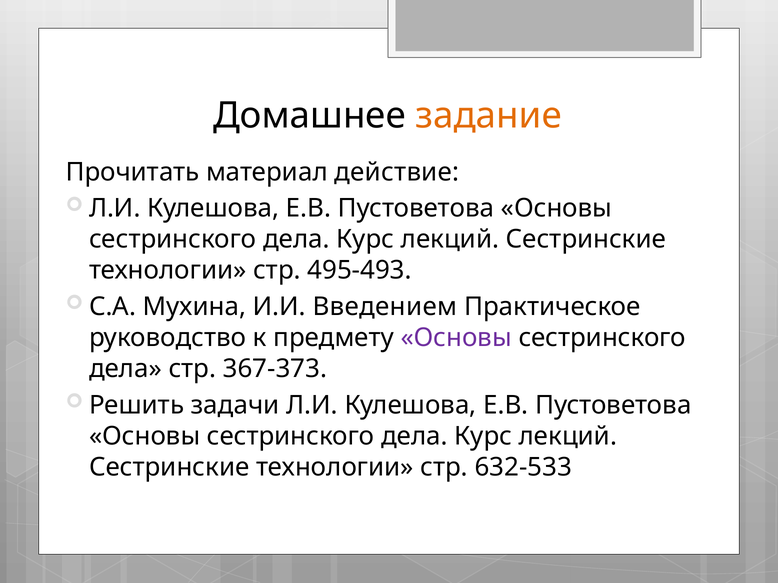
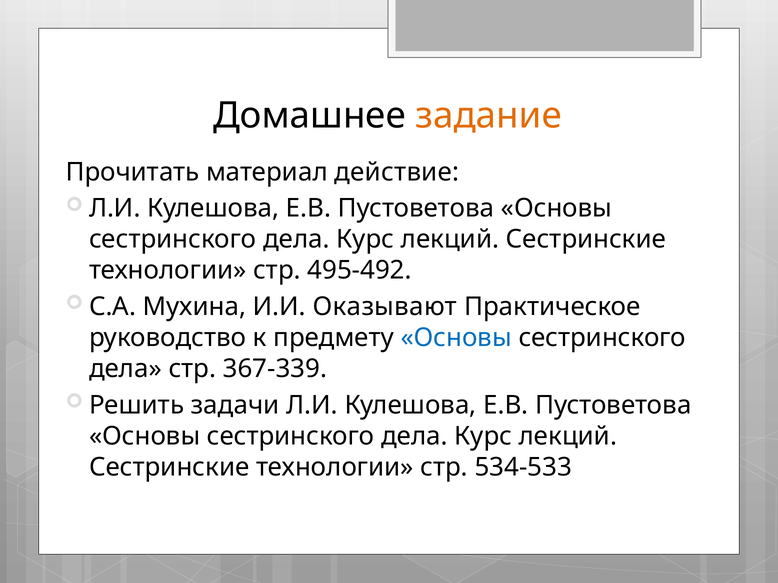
495-493: 495-493 -> 495-492 (360, 271)
Введением: Введением -> Оказывают (385, 307)
Основы colour: purple -> blue (456, 338)
367-373: 367-373 -> 367-339 (275, 369)
632-533: 632-533 -> 534-533 (523, 468)
